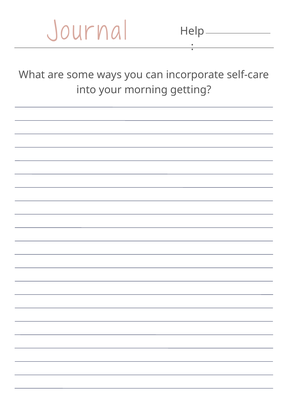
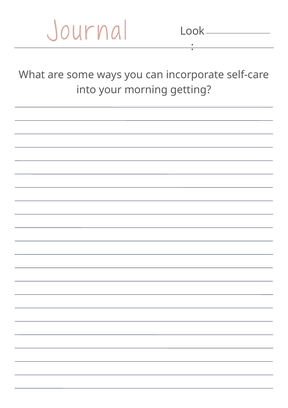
Help: Help -> Look (192, 31)
